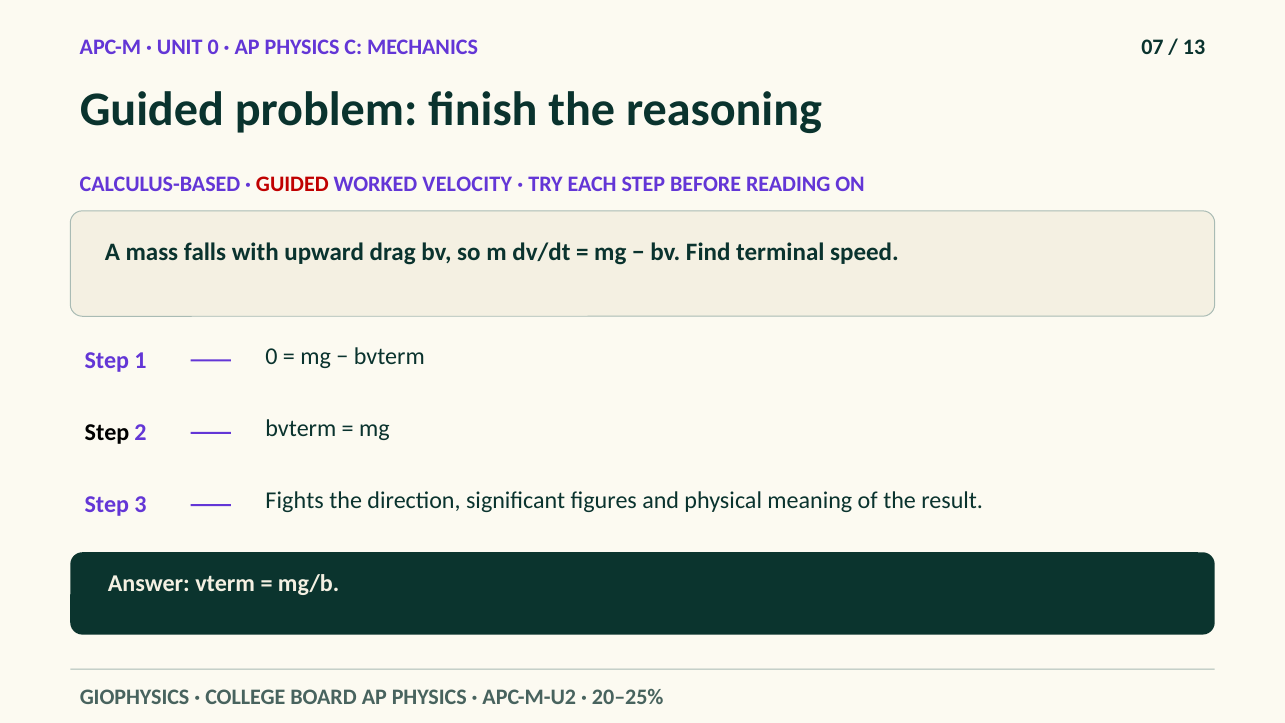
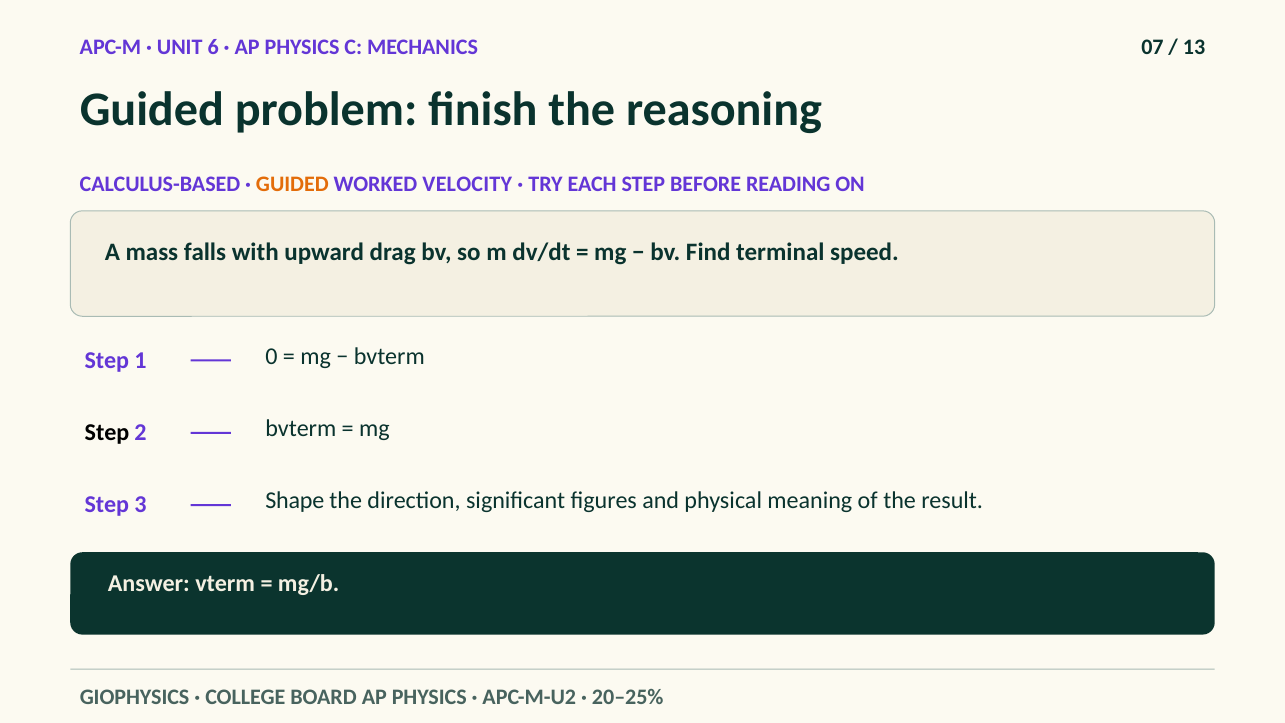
UNIT 0: 0 -> 6 (213, 48)
GUIDED colour: red -> orange (292, 184)
Fights: Fights -> Shape (295, 501)
